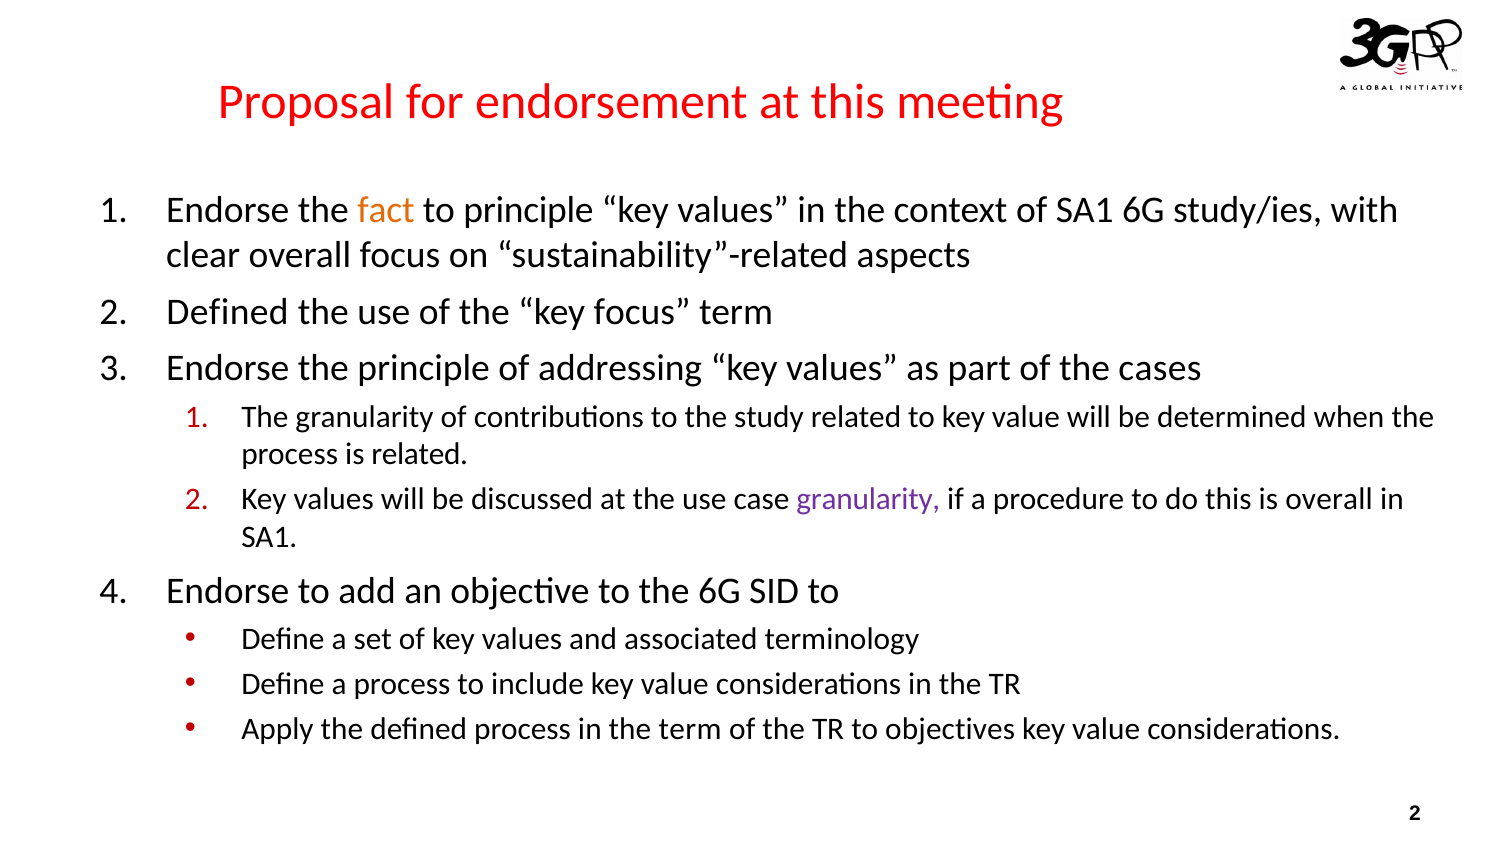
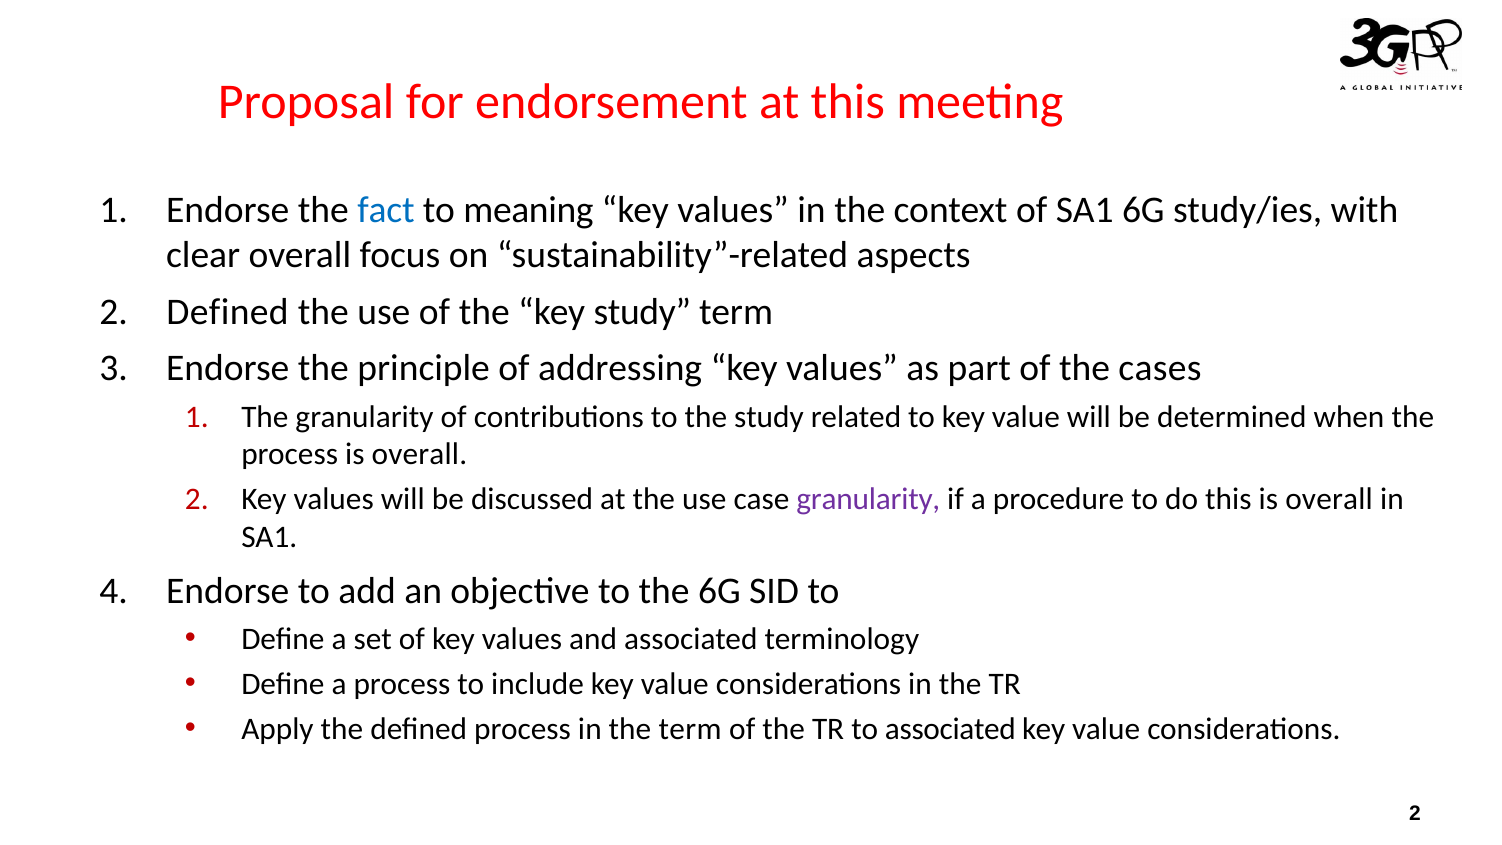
fact colour: orange -> blue (386, 210)
to principle: principle -> meaning (528, 210)
key focus: focus -> study (642, 312)
process is related: related -> overall (419, 454)
to objectives: objectives -> associated (950, 729)
